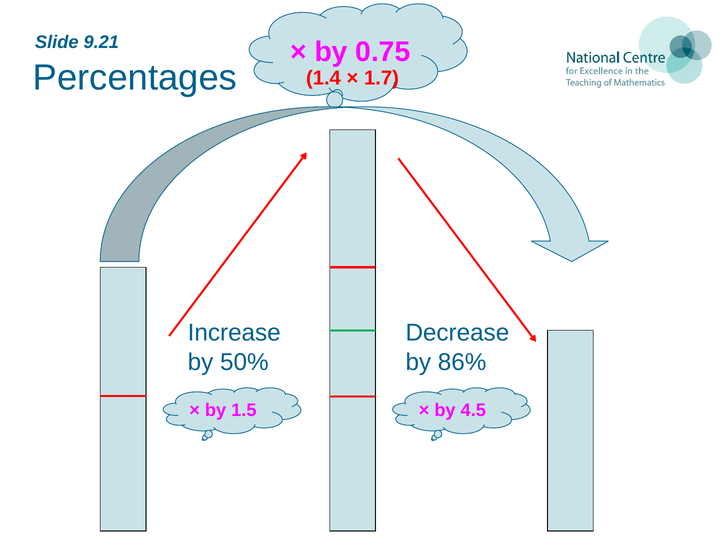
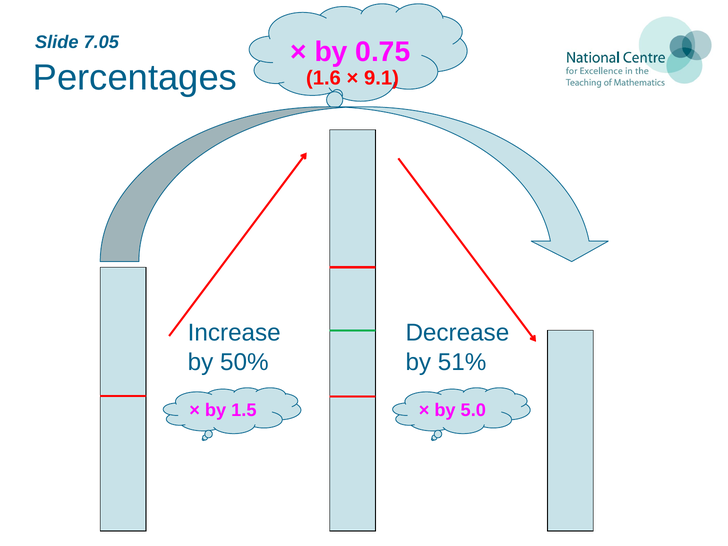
9.21: 9.21 -> 7.05 (101, 42)
1.4: 1.4 -> 1.6 (323, 78)
1.7: 1.7 -> 9.1 (381, 78)
86%: 86% -> 51% (462, 362)
4.5: 4.5 -> 5.0 (473, 410)
